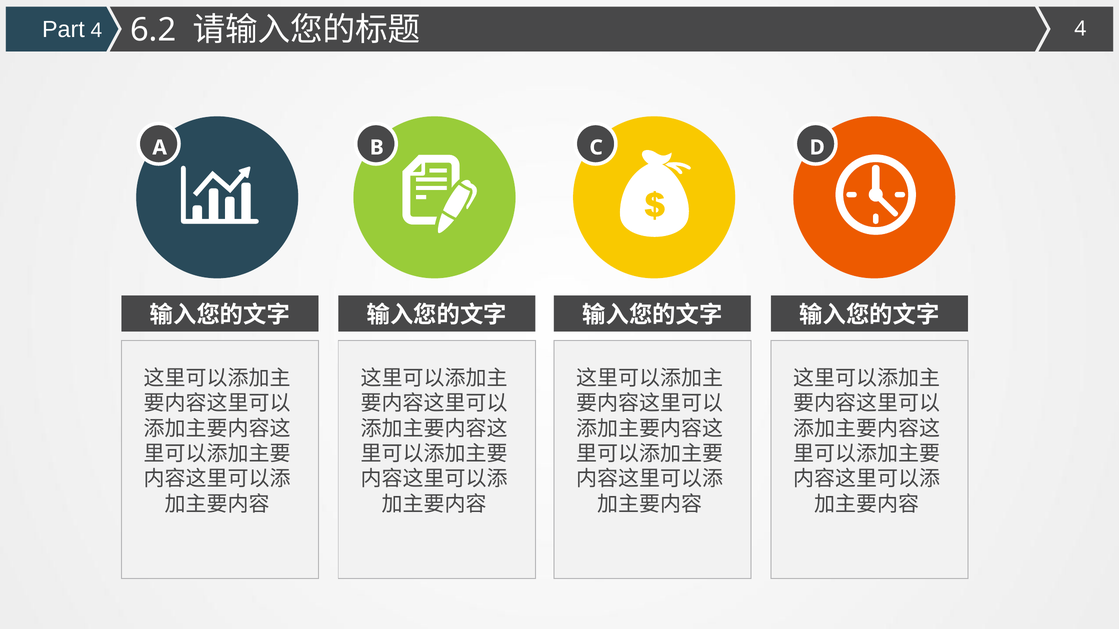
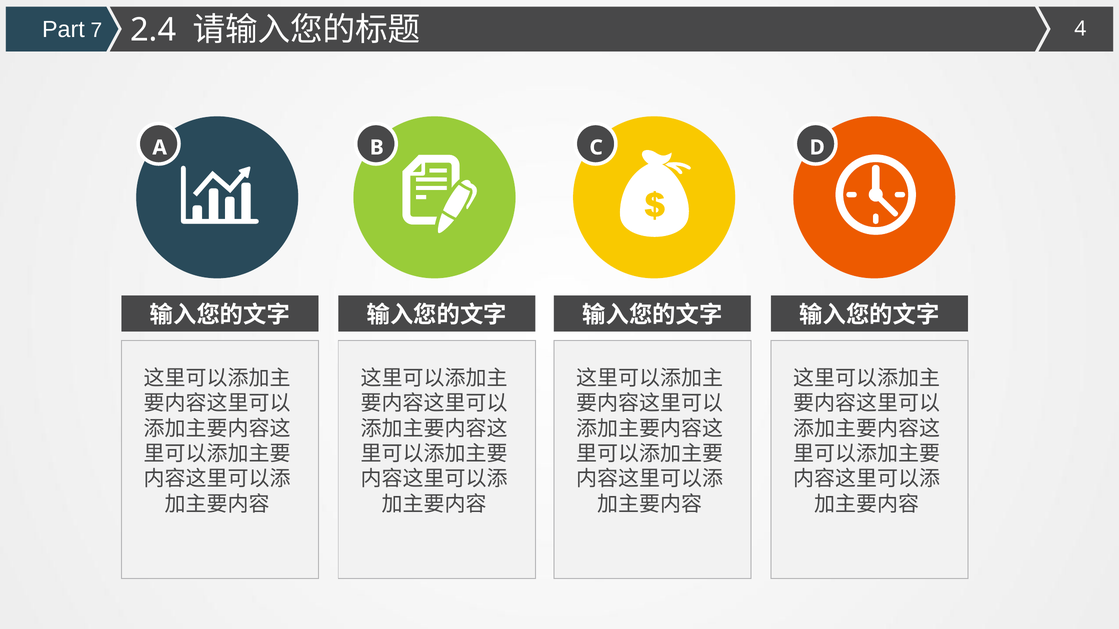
Part 4: 4 -> 7 (96, 30)
6.2: 6.2 -> 2.4 (153, 30)
